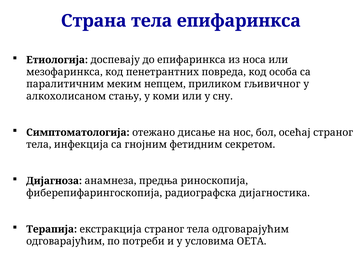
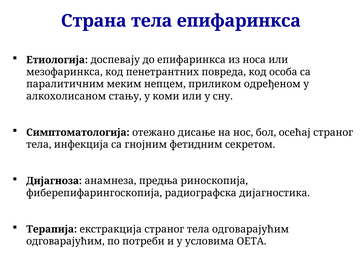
гљивичног: гљивичног -> одређеном (272, 84)
